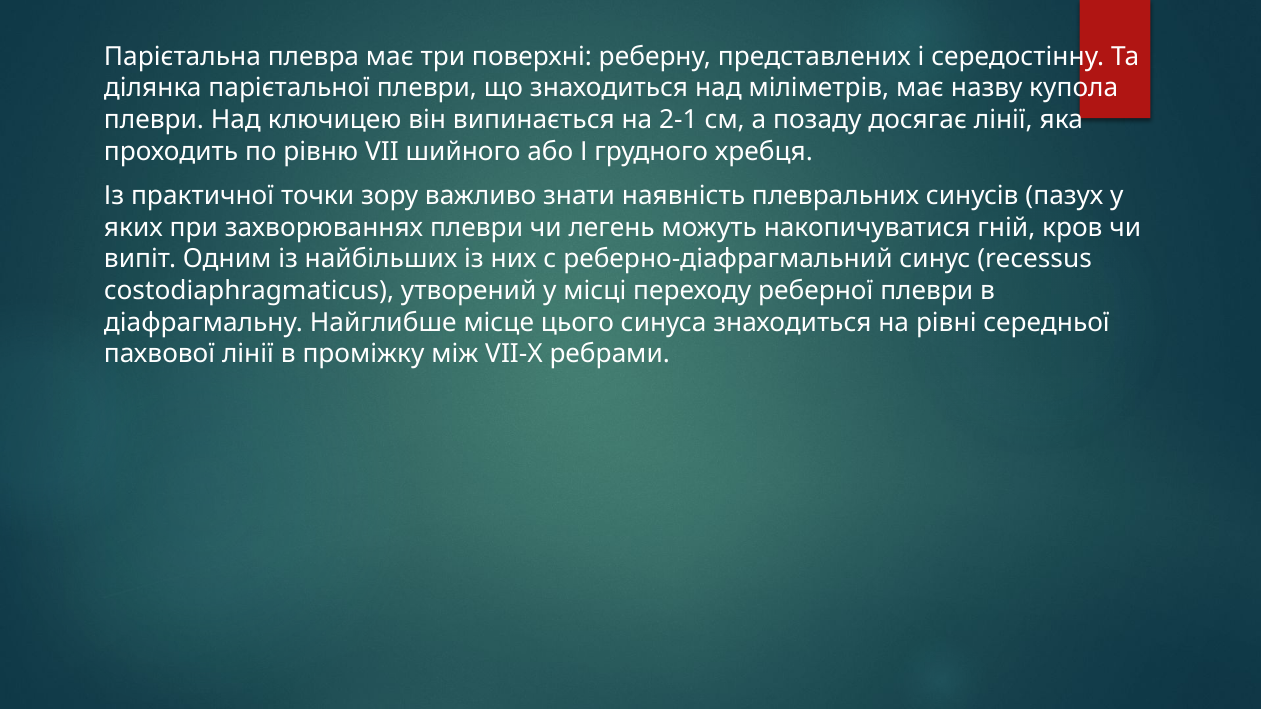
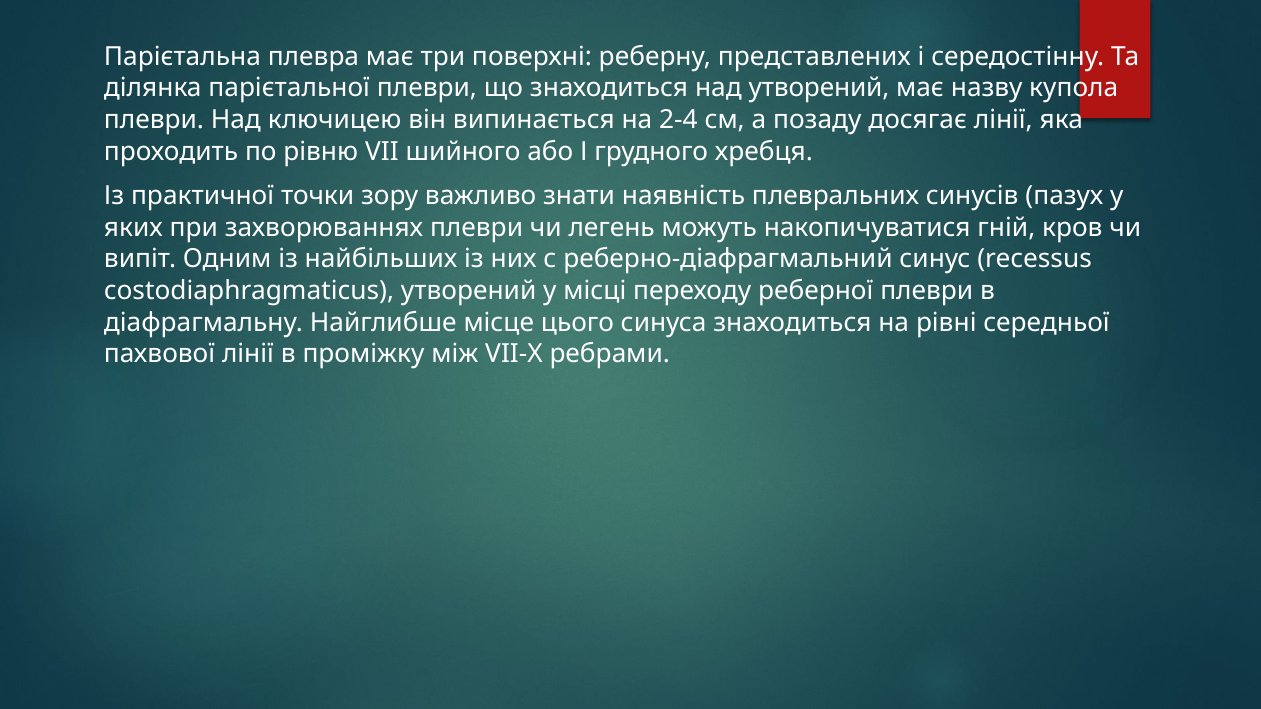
над міліметрів: міліметрів -> утворений (819, 88)
2-1: 2-1 -> 2-4 (678, 120)
